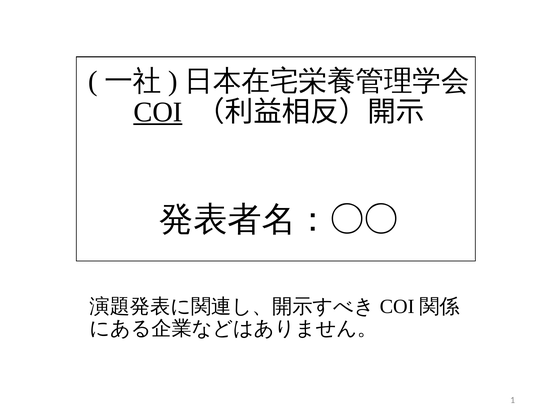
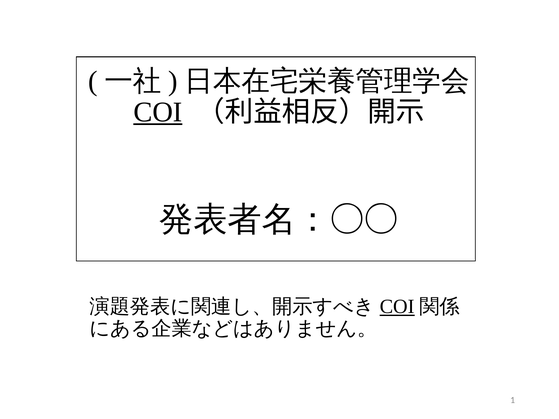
COI underline: none -> present (397, 307)
